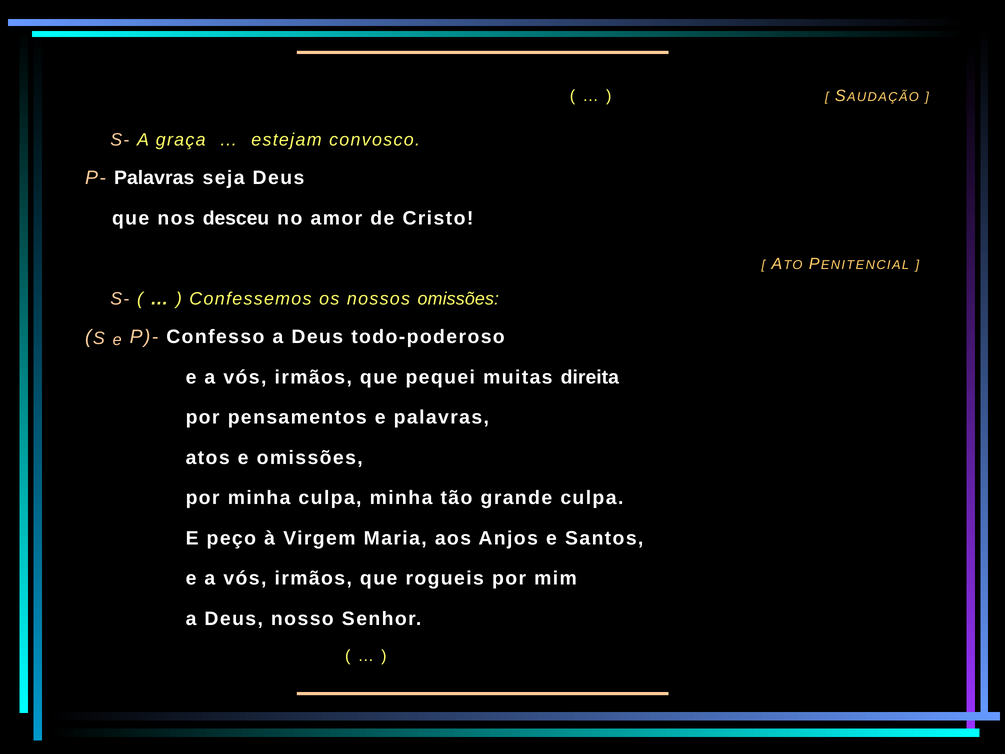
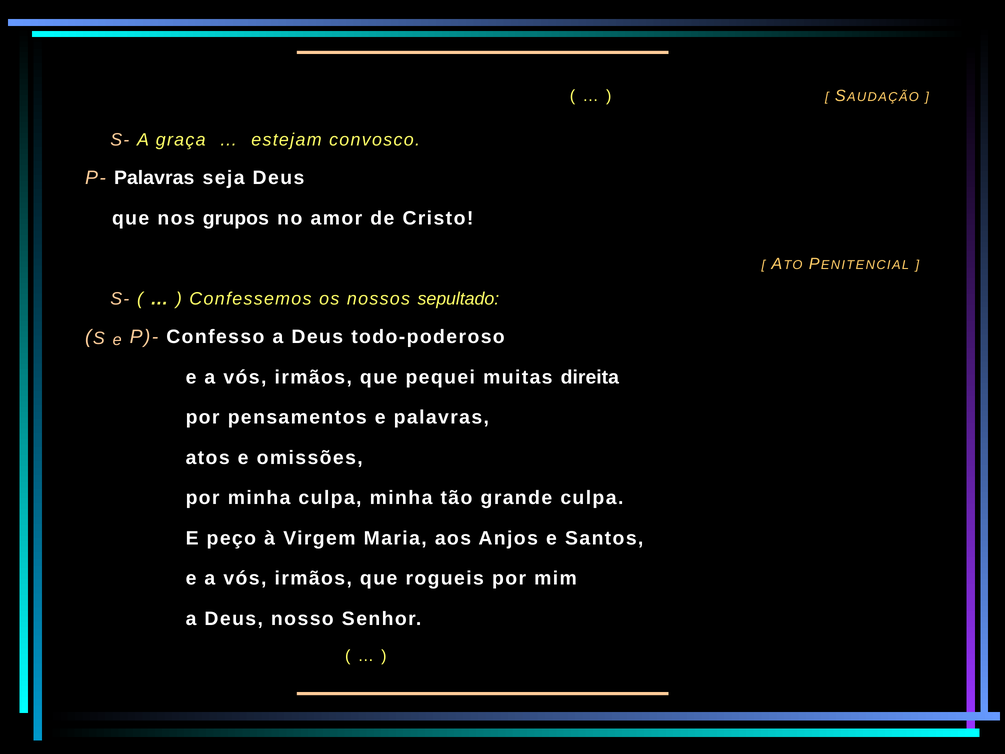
desceu: desceu -> grupos (236, 218)
nossos omissões: omissões -> sepultado (458, 299)
